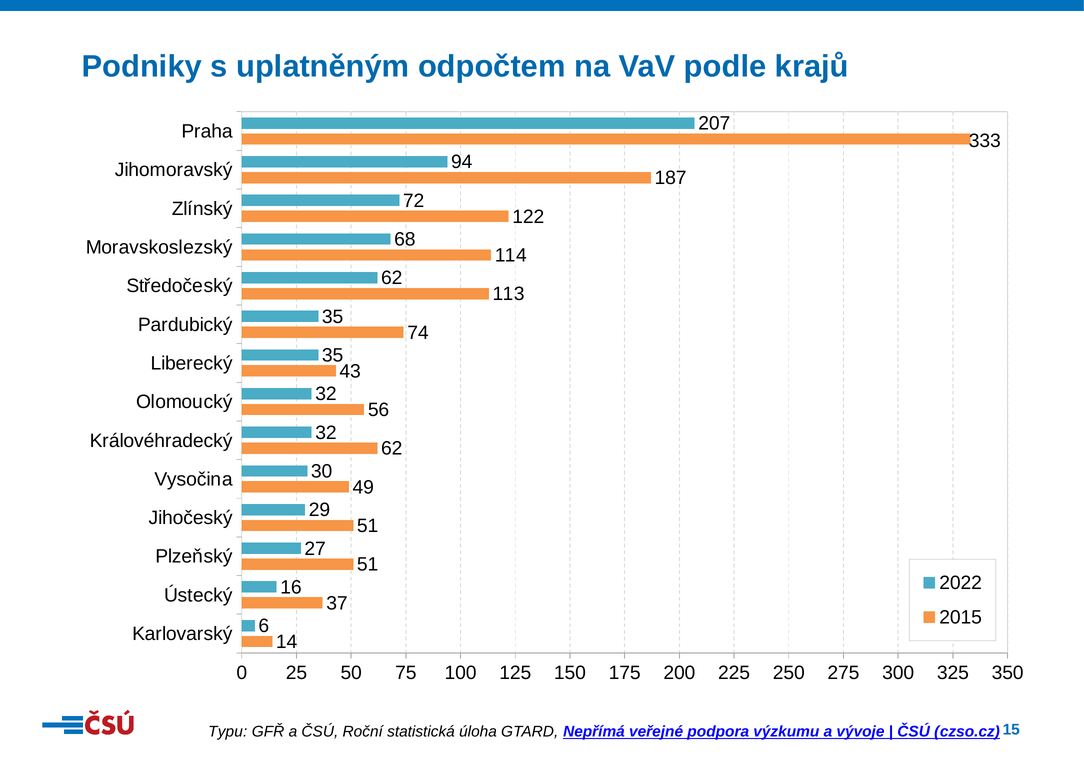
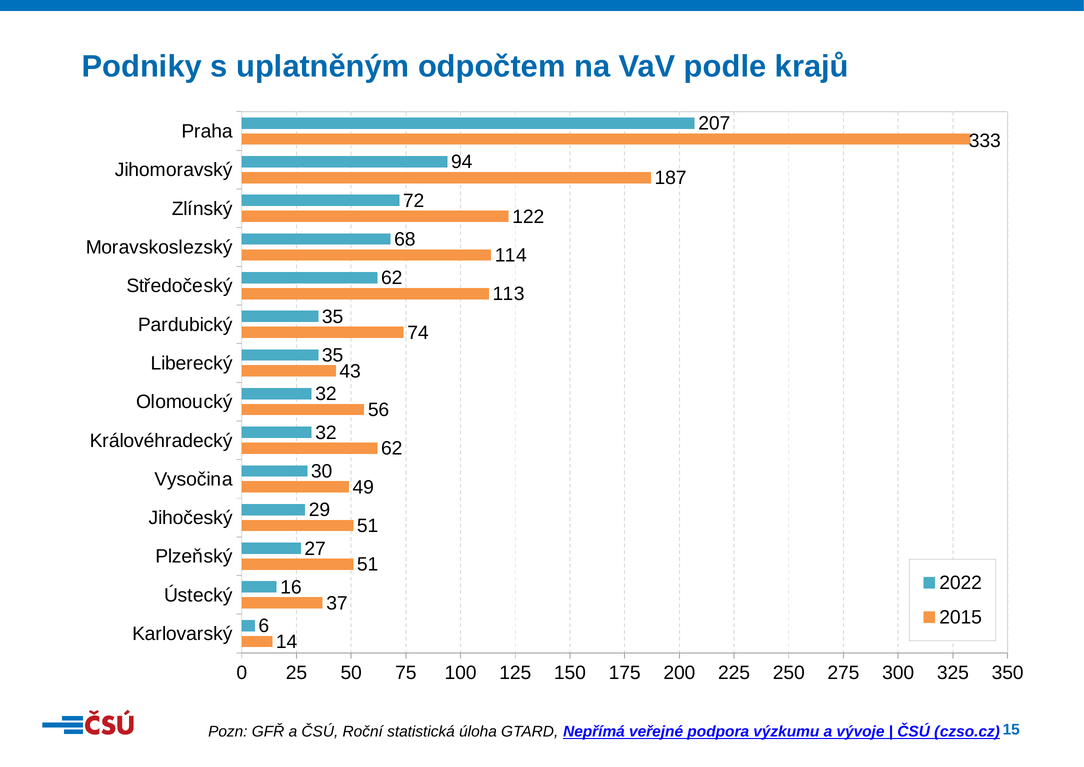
Typu: Typu -> Pozn (228, 731)
